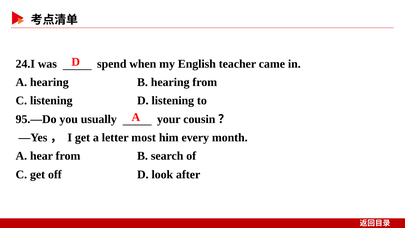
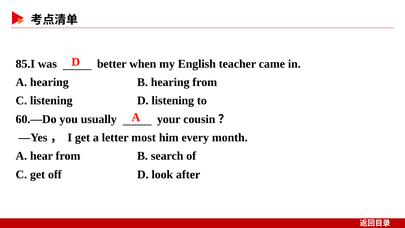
24.I: 24.I -> 85.I (25, 64)
spend: spend -> better (112, 64)
95.—Do: 95.—Do -> 60.—Do (36, 119)
